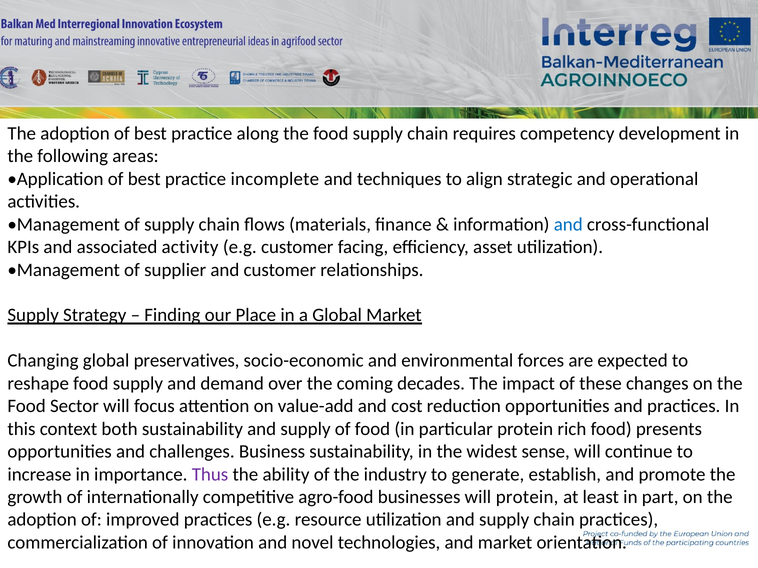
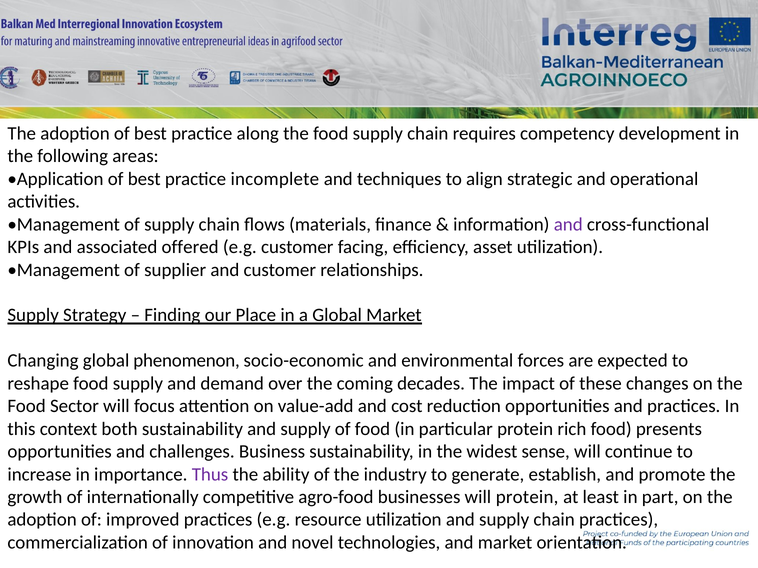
and colour: blue -> purple (568, 225)
activity: activity -> offered (190, 247)
preservatives: preservatives -> phenomenon (187, 361)
